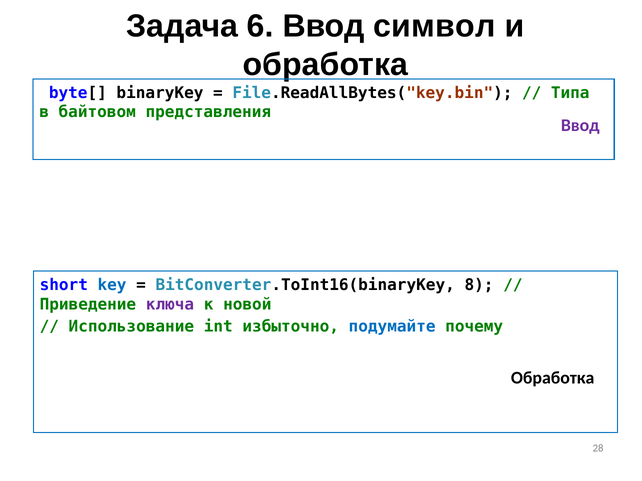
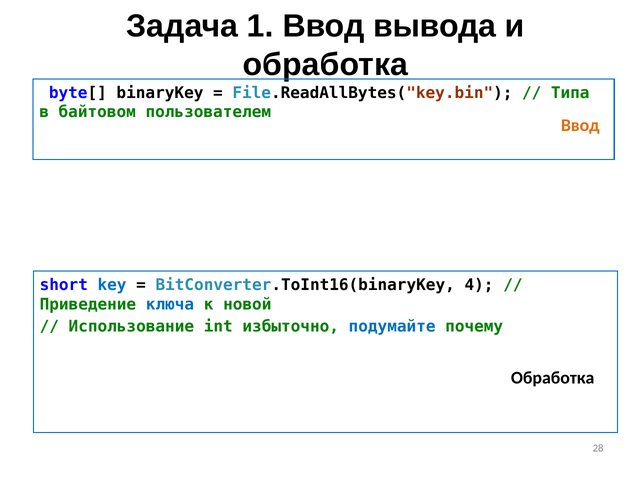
6: 6 -> 1 (260, 26)
символ: символ -> вывода (435, 26)
представления: представления -> пользователем (208, 112)
Ввод colour: purple -> orange (580, 125)
8: 8 -> 4 (479, 285)
ключа colour: purple -> blue (170, 305)
